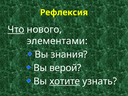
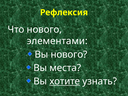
Что underline: present -> none (16, 29)
Вы знания: знания -> нового (69, 54)
верой: верой -> места (65, 68)
